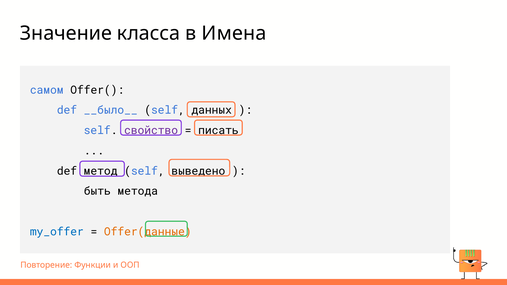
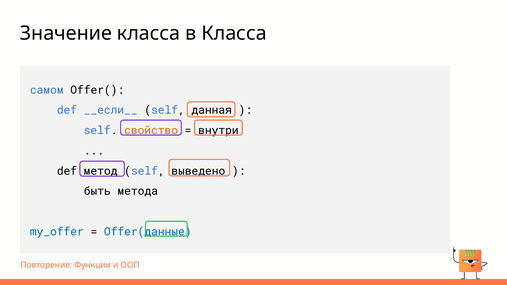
в Имена: Имена -> Класса (234, 33)
__было__: __было__ -> __если__ (111, 110)
данных: данных -> данная (212, 110)
свойство colour: purple -> orange (151, 131)
писать: писать -> внутри (218, 131)
Offer(данные colour: orange -> blue (148, 232)
